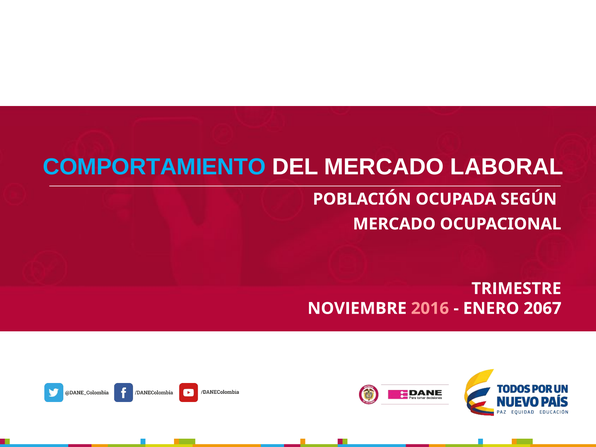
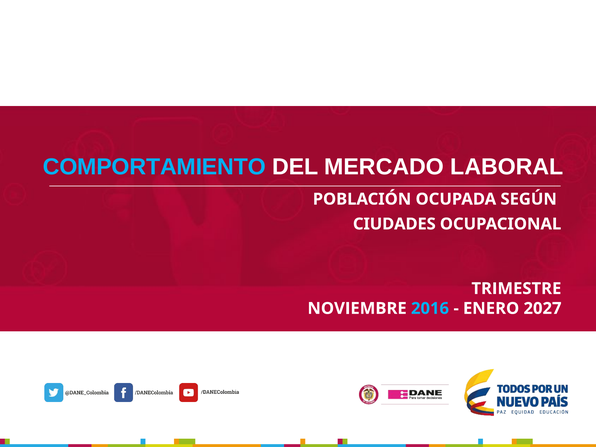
MERCADO: MERCADO -> CIUDADES (394, 224)
2016 colour: pink -> light blue (430, 308)
2067: 2067 -> 2027 (543, 308)
